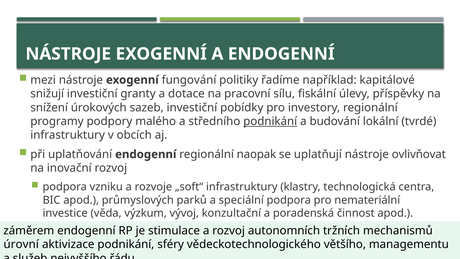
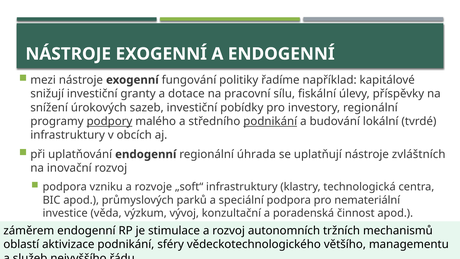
podpory underline: none -> present (109, 121)
naopak: naopak -> úhrada (256, 154)
ovlivňovat: ovlivňovat -> zvláštních (419, 154)
úrovní: úrovní -> oblastí (21, 244)
